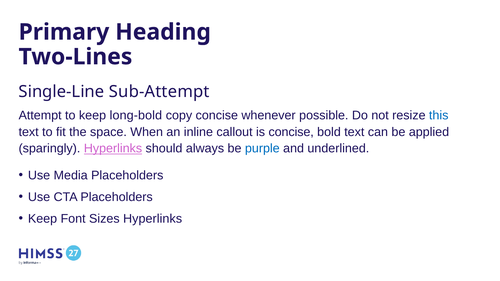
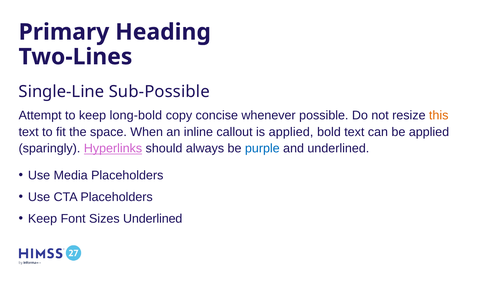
Sub-Attempt: Sub-Attempt -> Sub-Possible (159, 92)
this colour: blue -> orange (439, 116)
is concise: concise -> applied (291, 132)
Sizes Hyperlinks: Hyperlinks -> Underlined (153, 219)
